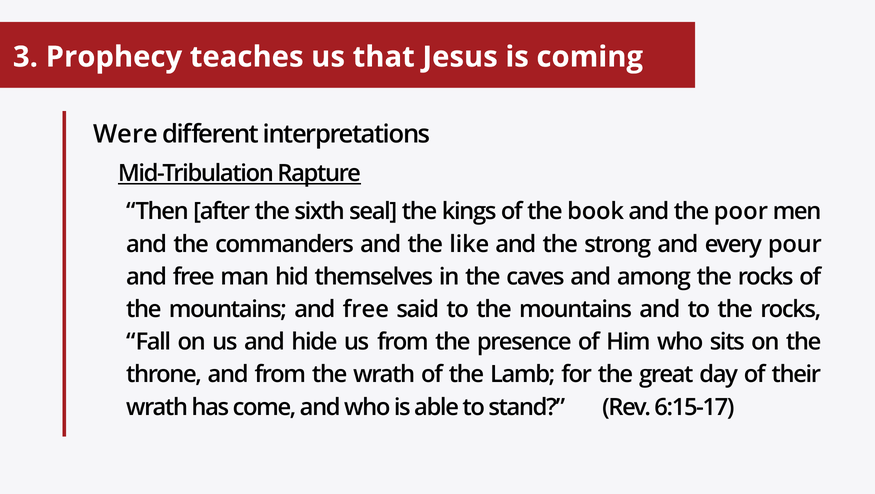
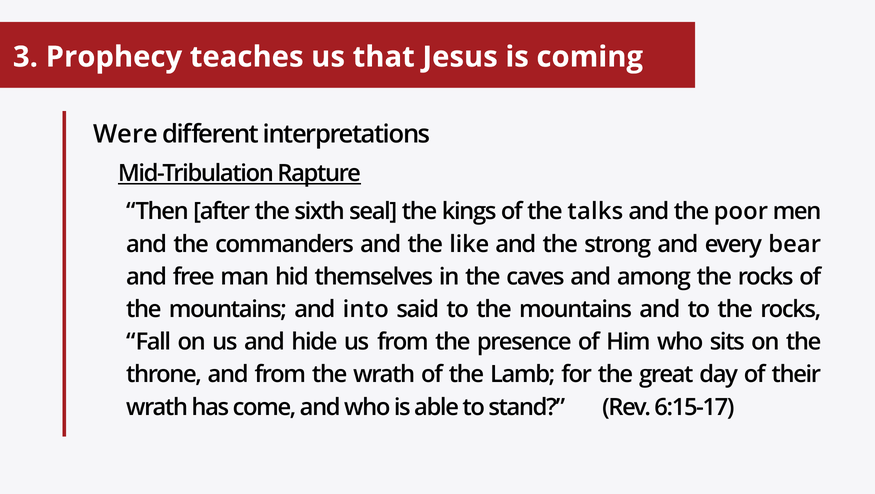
book: book -> talks (595, 211)
pour: pour -> bear (795, 244)
mountains and free: free -> into (366, 309)
